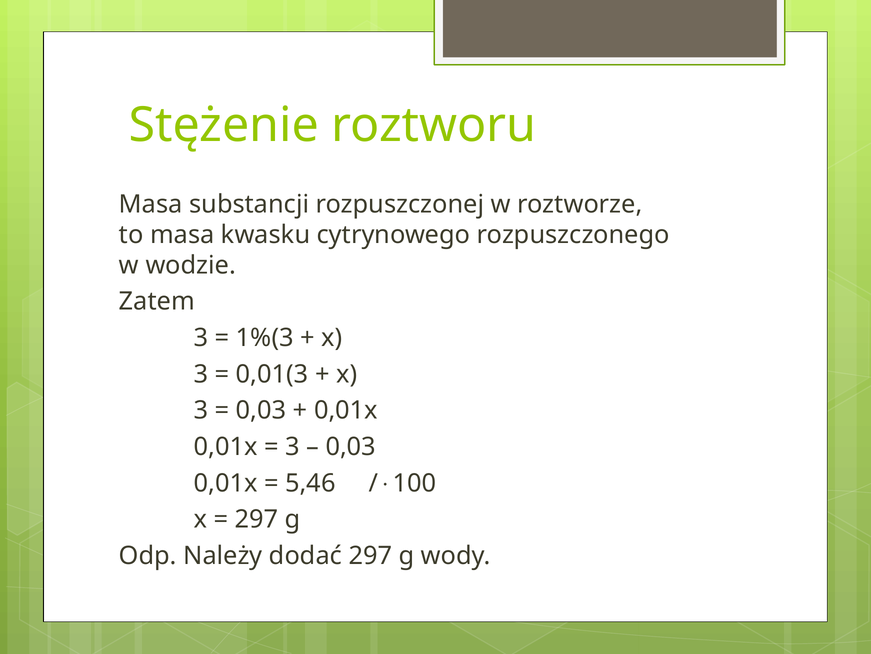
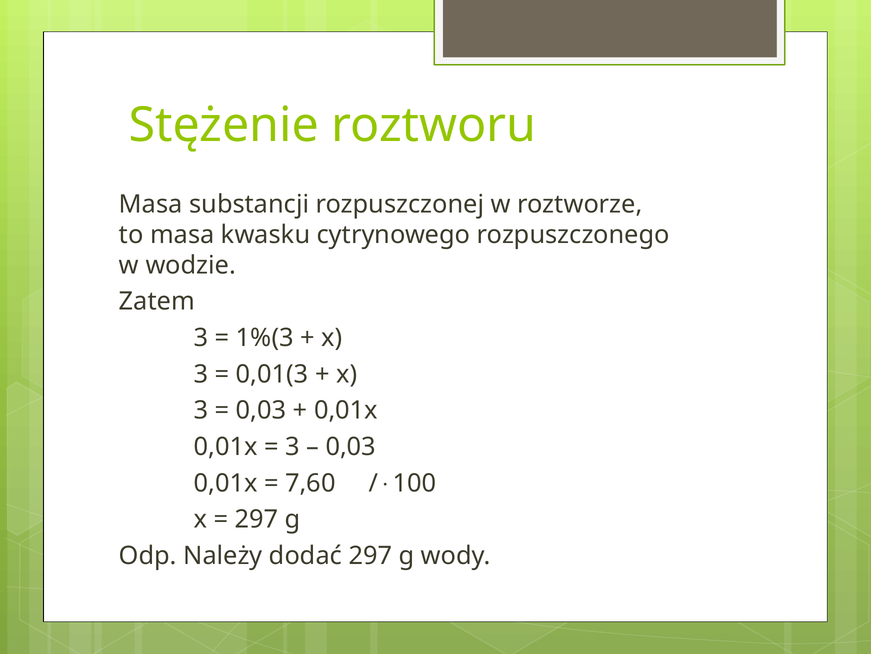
5,46: 5,46 -> 7,60 (310, 483)
